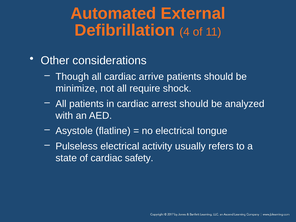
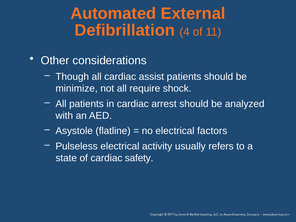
arrive: arrive -> assist (151, 77)
tongue: tongue -> factors (212, 131)
